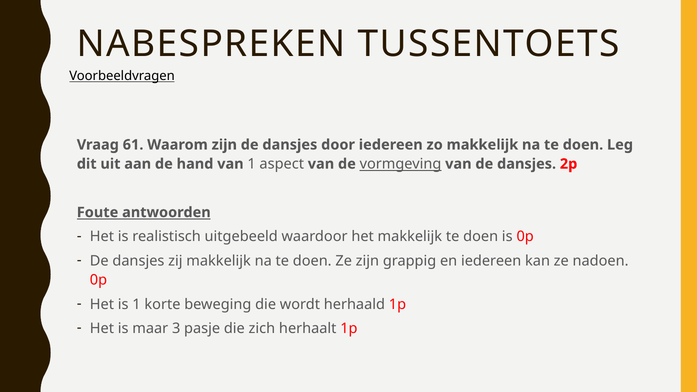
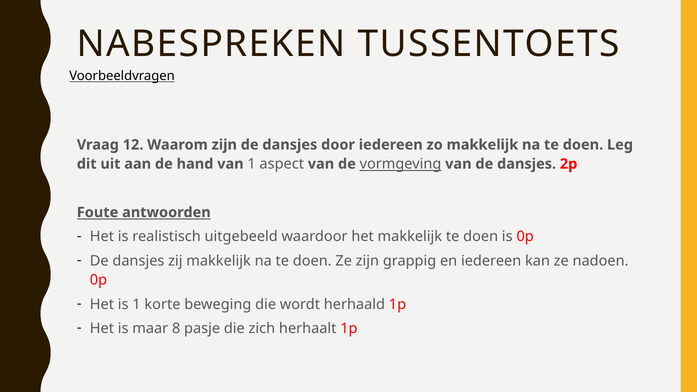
61: 61 -> 12 (133, 145)
3: 3 -> 8 (176, 329)
